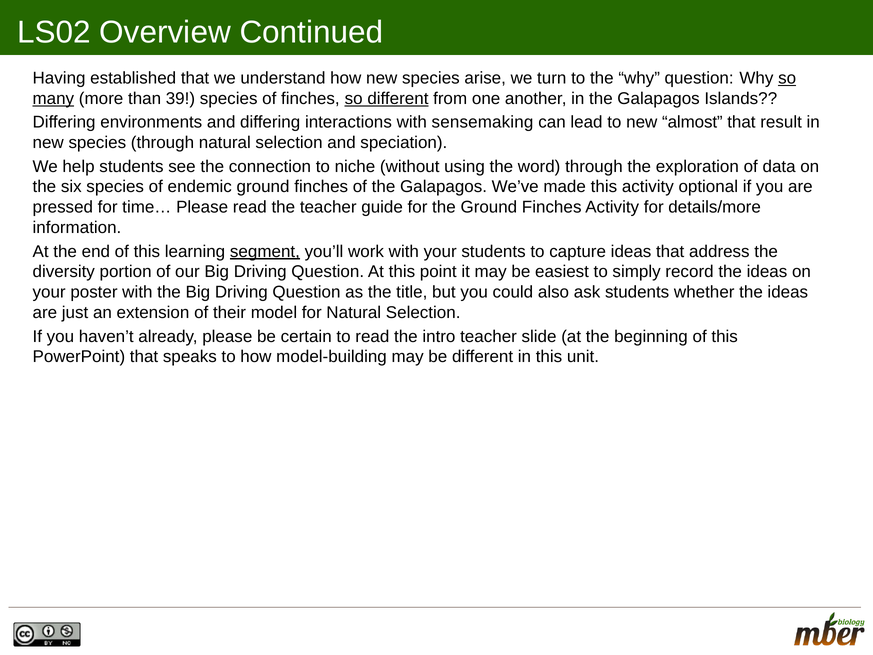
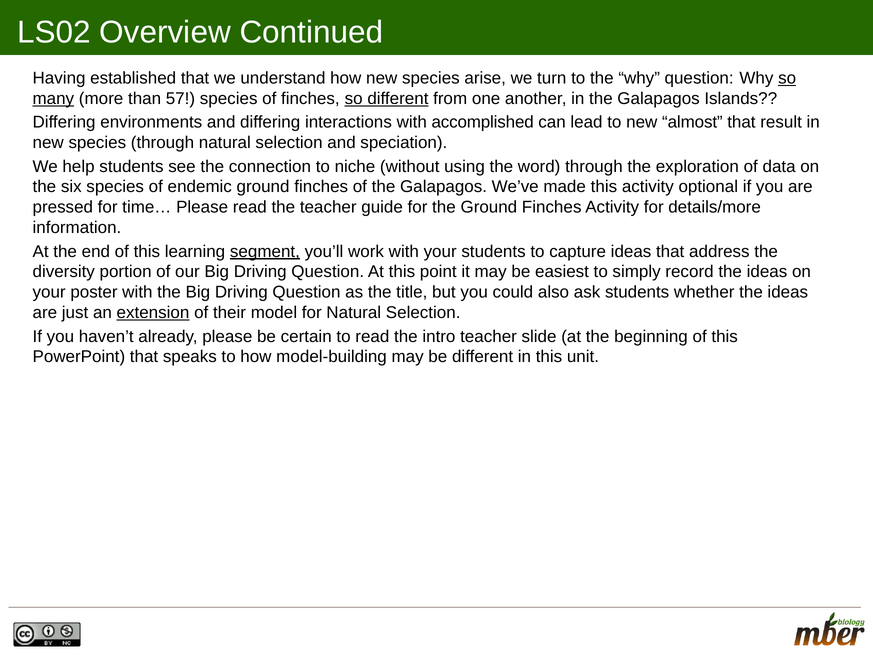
39: 39 -> 57 (180, 98)
sensemaking: sensemaking -> accomplished (483, 122)
extension underline: none -> present (153, 312)
